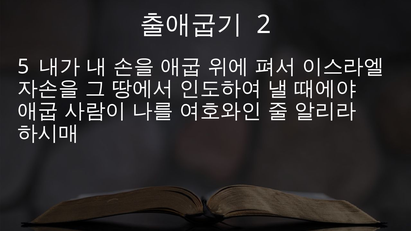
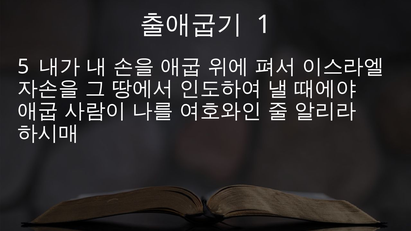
2: 2 -> 1 (264, 25)
